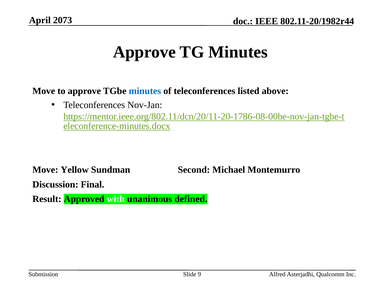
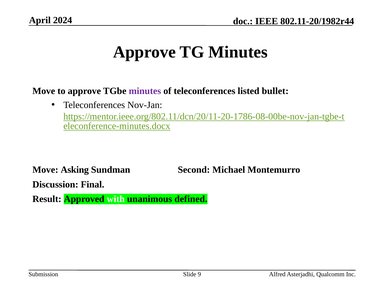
2073: 2073 -> 2024 (63, 20)
minutes colour: blue -> purple (145, 91)
above: above -> bullet (275, 91)
Yellow: Yellow -> Asking (75, 170)
